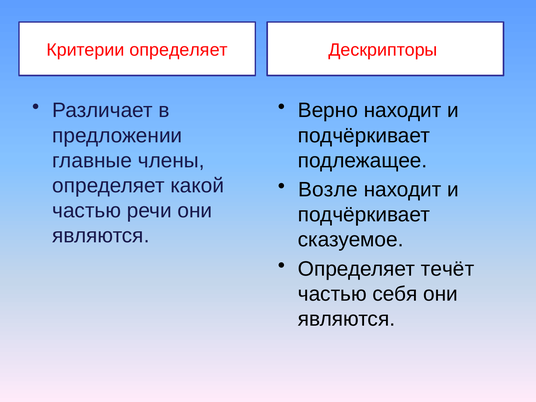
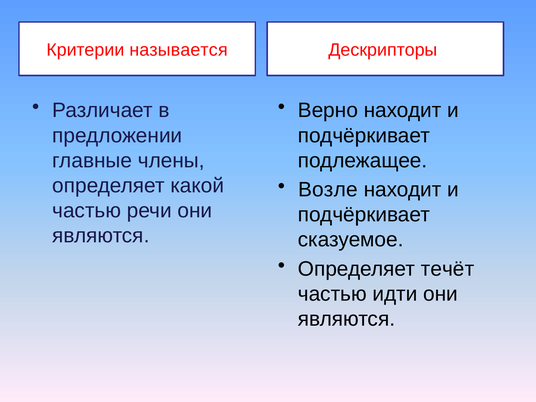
Критерии определяет: определяет -> называется (179, 50)
себя: себя -> идти (395, 294)
